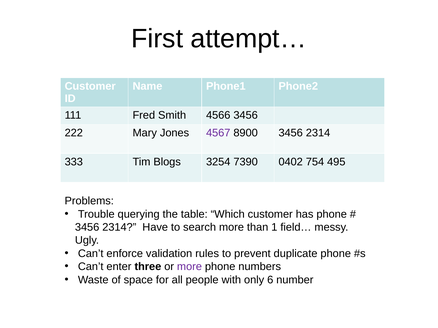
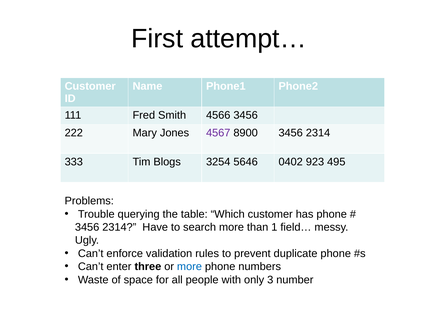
7390: 7390 -> 5646 (246, 162)
754: 754 -> 923 (315, 162)
more colour: purple -> blue (189, 267)
6: 6 -> 3 (270, 280)
